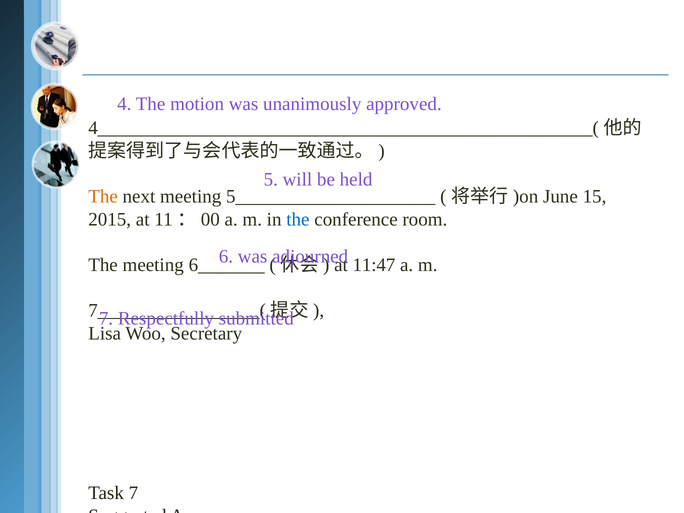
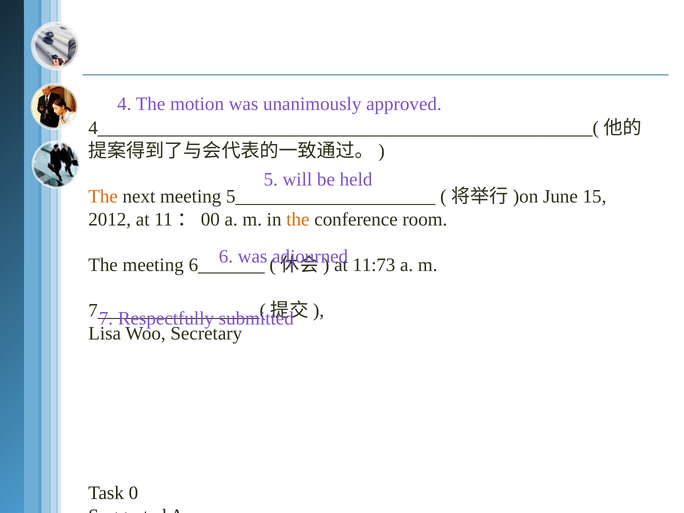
2015: 2015 -> 2012 (110, 219)
the colour: blue -> orange (298, 219)
11:47: 11:47 -> 11:73 (374, 265)
Task 7: 7 -> 0 (133, 493)
